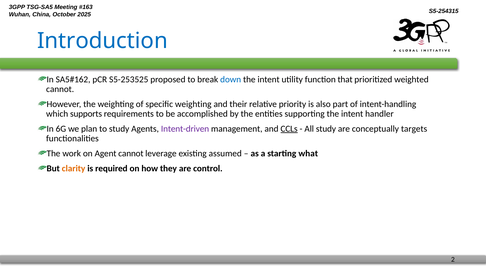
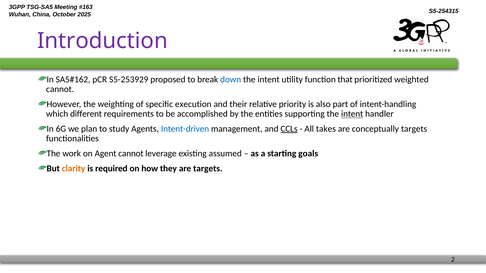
Introduction colour: blue -> purple (102, 41)
S5-253525: S5-253525 -> S5-253929 (129, 79)
specific weighting: weighting -> execution (193, 104)
supports: supports -> different (86, 114)
intent underline: none -> present (352, 114)
Intent-driven colour: purple -> blue (185, 129)
All study: study -> takes (326, 129)
what: what -> goals (308, 154)
are control: control -> targets (208, 169)
